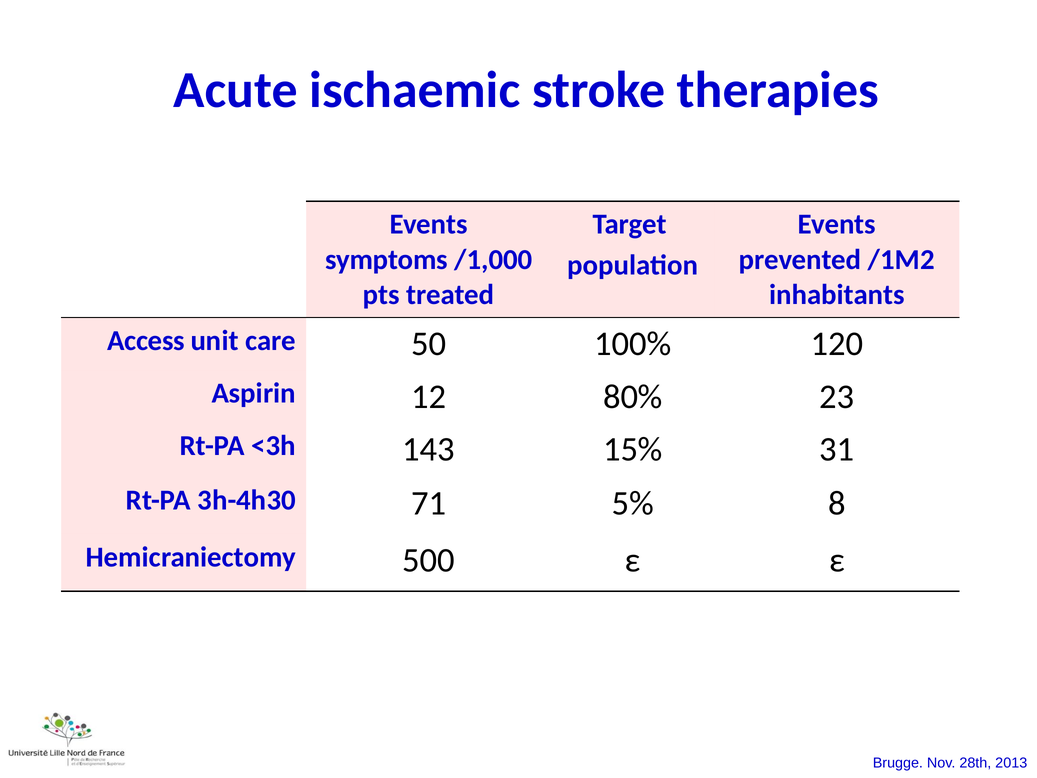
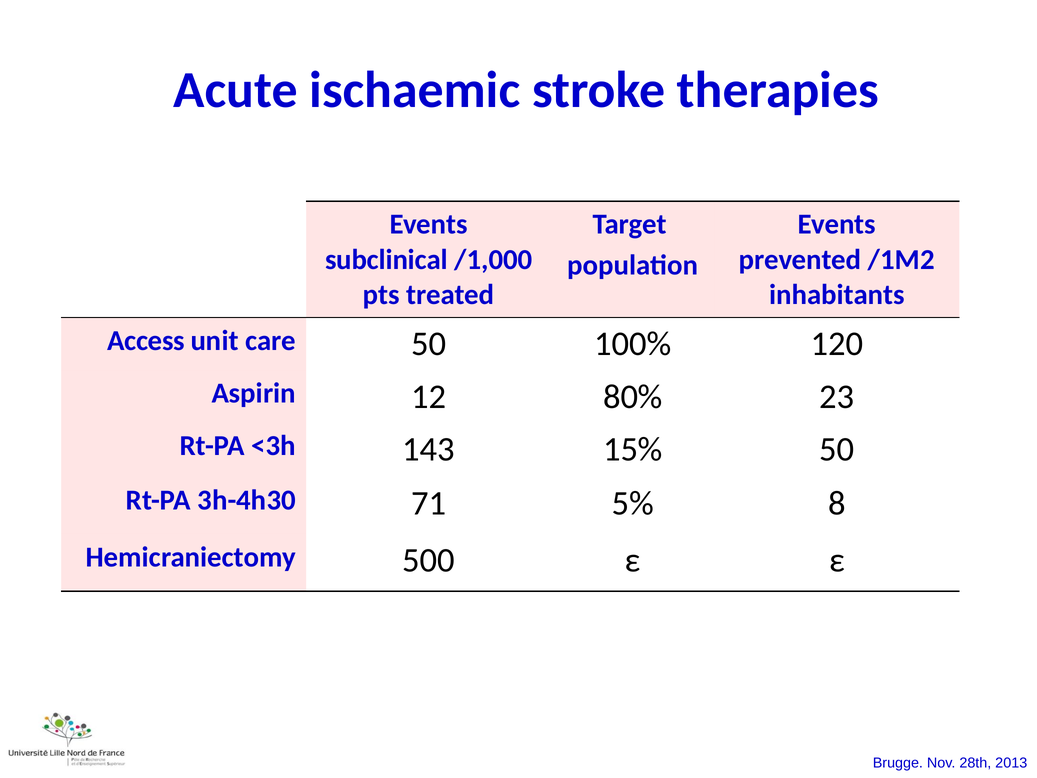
symptoms: symptoms -> subclinical (386, 260)
15% 31: 31 -> 50 (837, 449)
